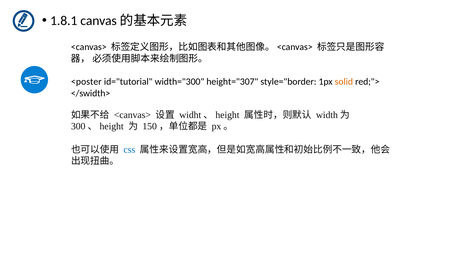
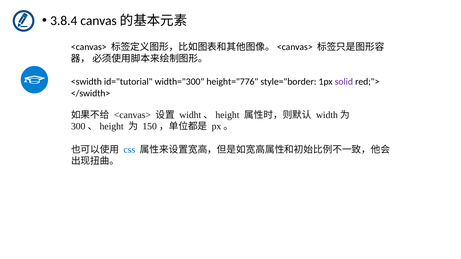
1.8.1: 1.8.1 -> 3.8.4 (64, 21)
<poster: <poster -> <swidth (86, 82)
height="307: height="307 -> height="776 (232, 82)
solid colour: orange -> purple (344, 82)
